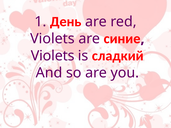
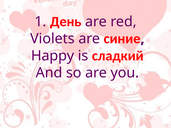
Violets: Violets -> Happy (53, 56)
